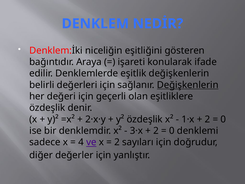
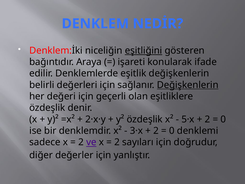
eşitliğini underline: none -> present (144, 50)
1·x: 1·x -> 5·x (188, 119)
4: 4 -> 2 (81, 142)
